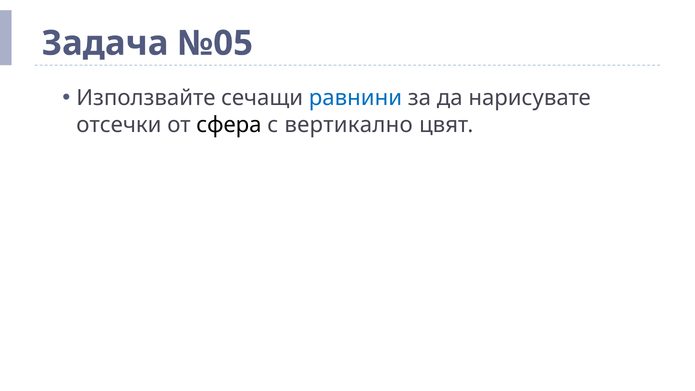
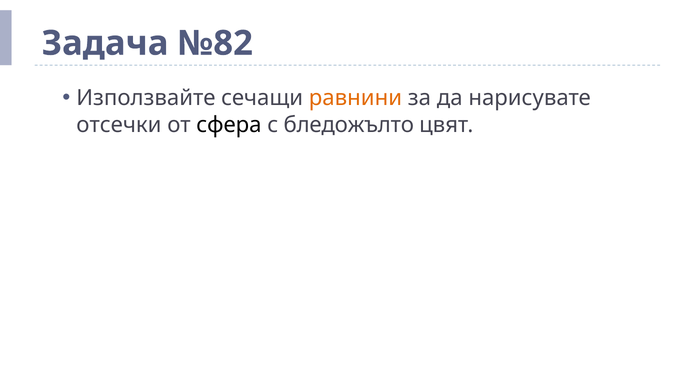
№05: №05 -> №82 (215, 43)
равнини colour: blue -> orange (355, 98)
вертикално: вертикално -> бледожълто (349, 125)
